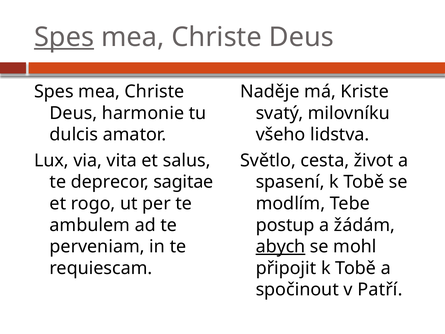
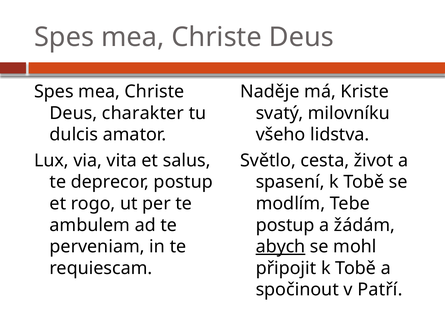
Spes underline: present -> none (64, 37)
harmonie: harmonie -> charakter (143, 113)
deprecor sagitae: sagitae -> postup (183, 182)
